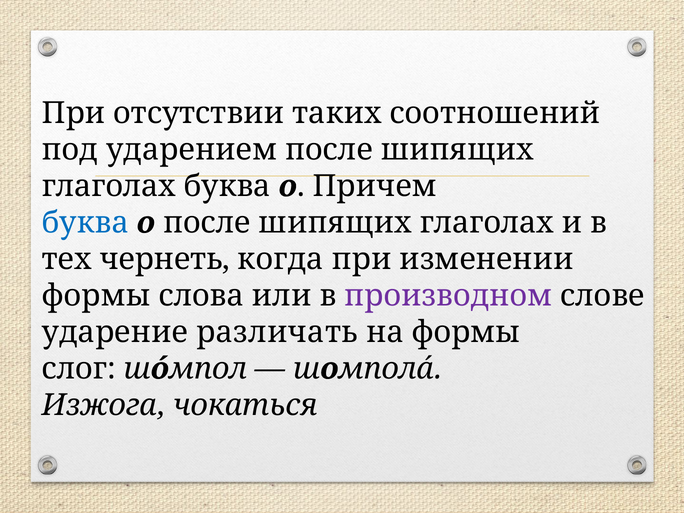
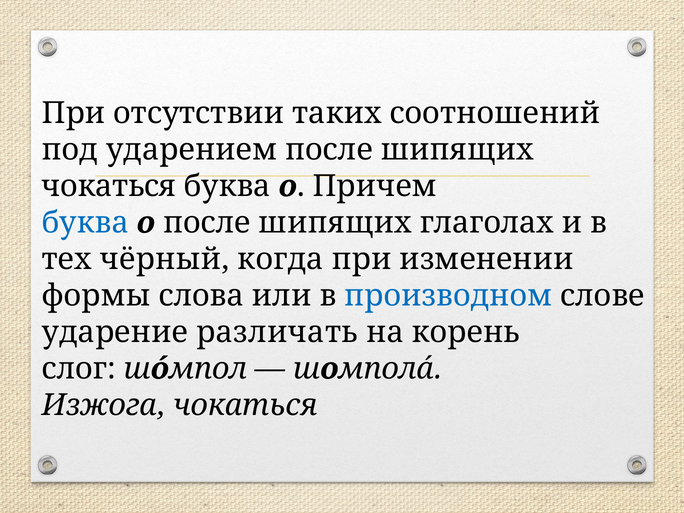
глаголах: глаголах -> чокаться (109, 186)
чернеть: чернеть -> чёрный (164, 259)
производном colour: purple -> blue (448, 296)
на формы: формы -> корень (466, 332)
